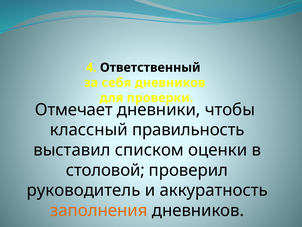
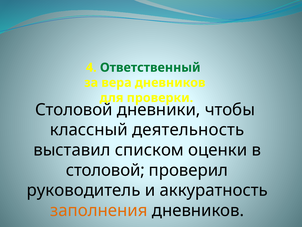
Ответственный colour: black -> green (150, 67)
себя: себя -> вера (116, 83)
Отмечает: Отмечает -> Столовой (74, 109)
правильность: правильность -> деятельность (188, 130)
